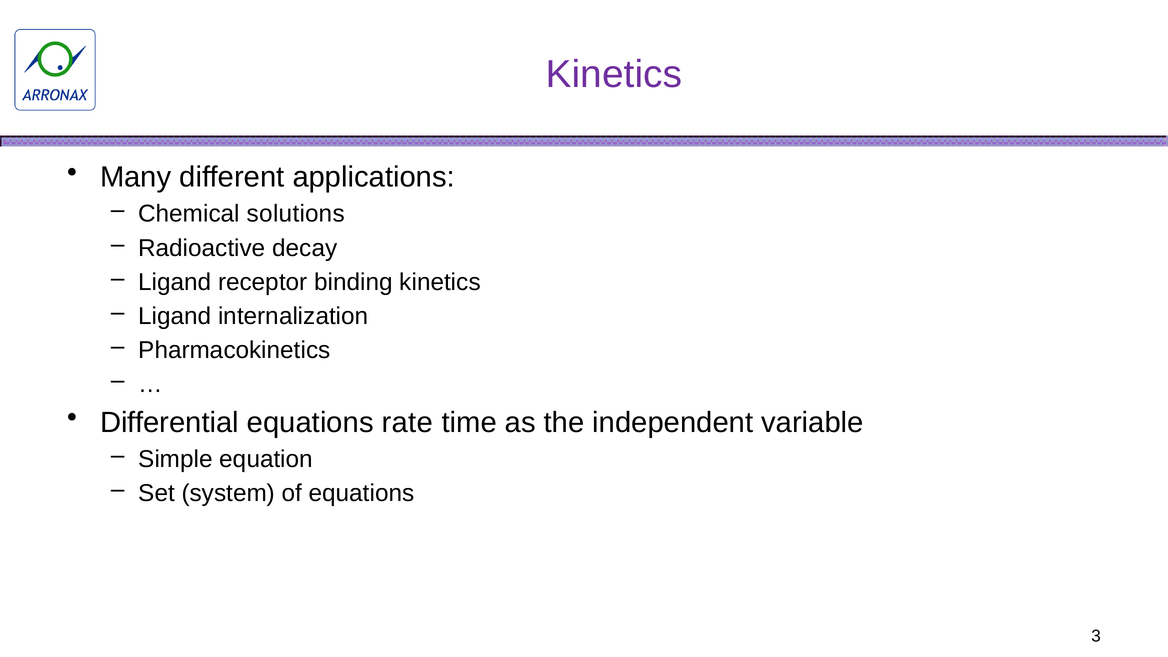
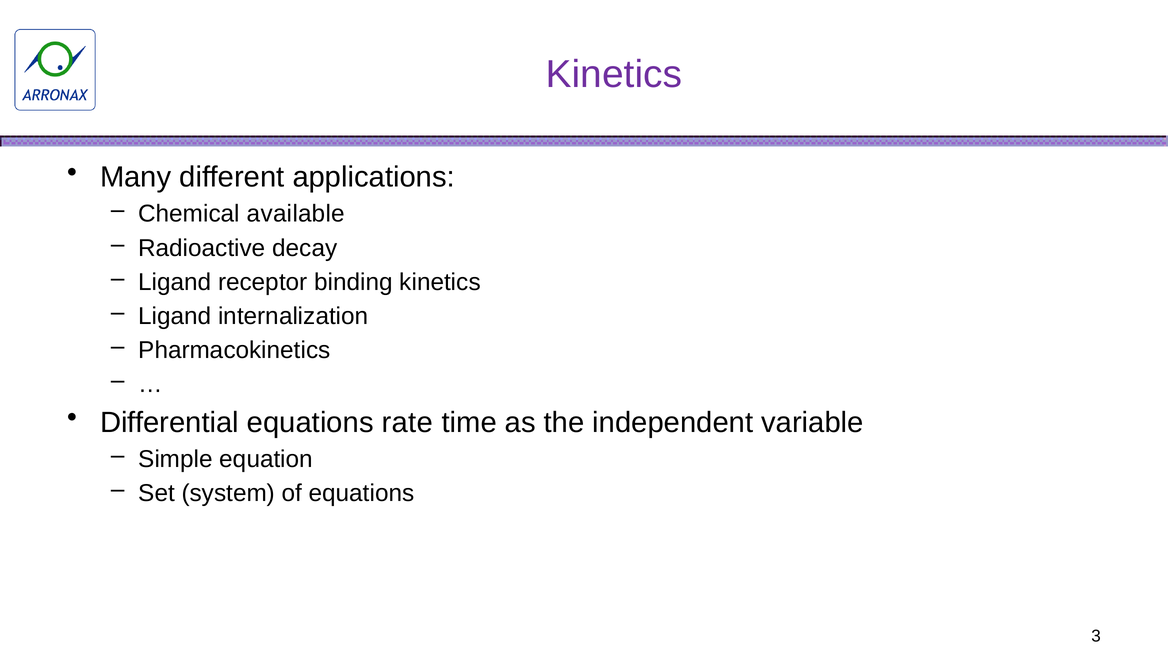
solutions: solutions -> available (296, 214)
